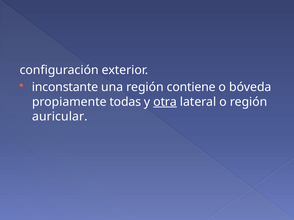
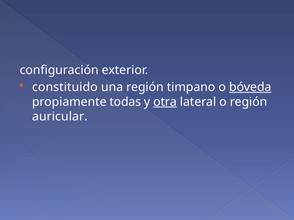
inconstante: inconstante -> constituido (65, 87)
contiene: contiene -> timpano (191, 87)
bóveda underline: none -> present (250, 87)
